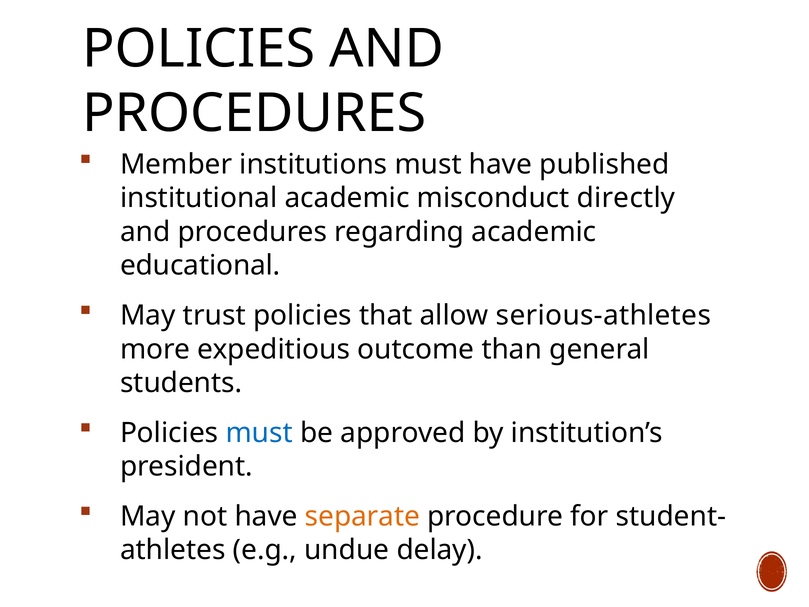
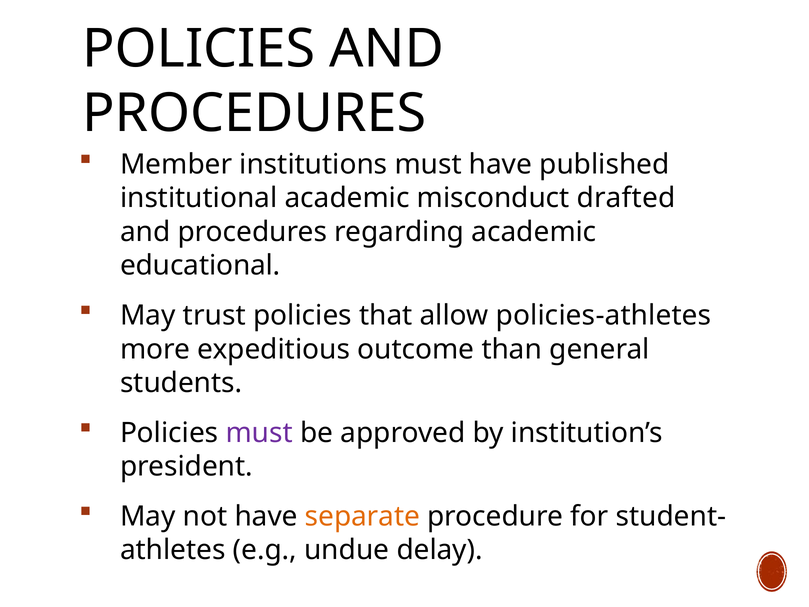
directly: directly -> drafted (626, 198)
serious-athletes: serious-athletes -> policies-athletes (604, 315)
must colour: blue -> purple (259, 433)
